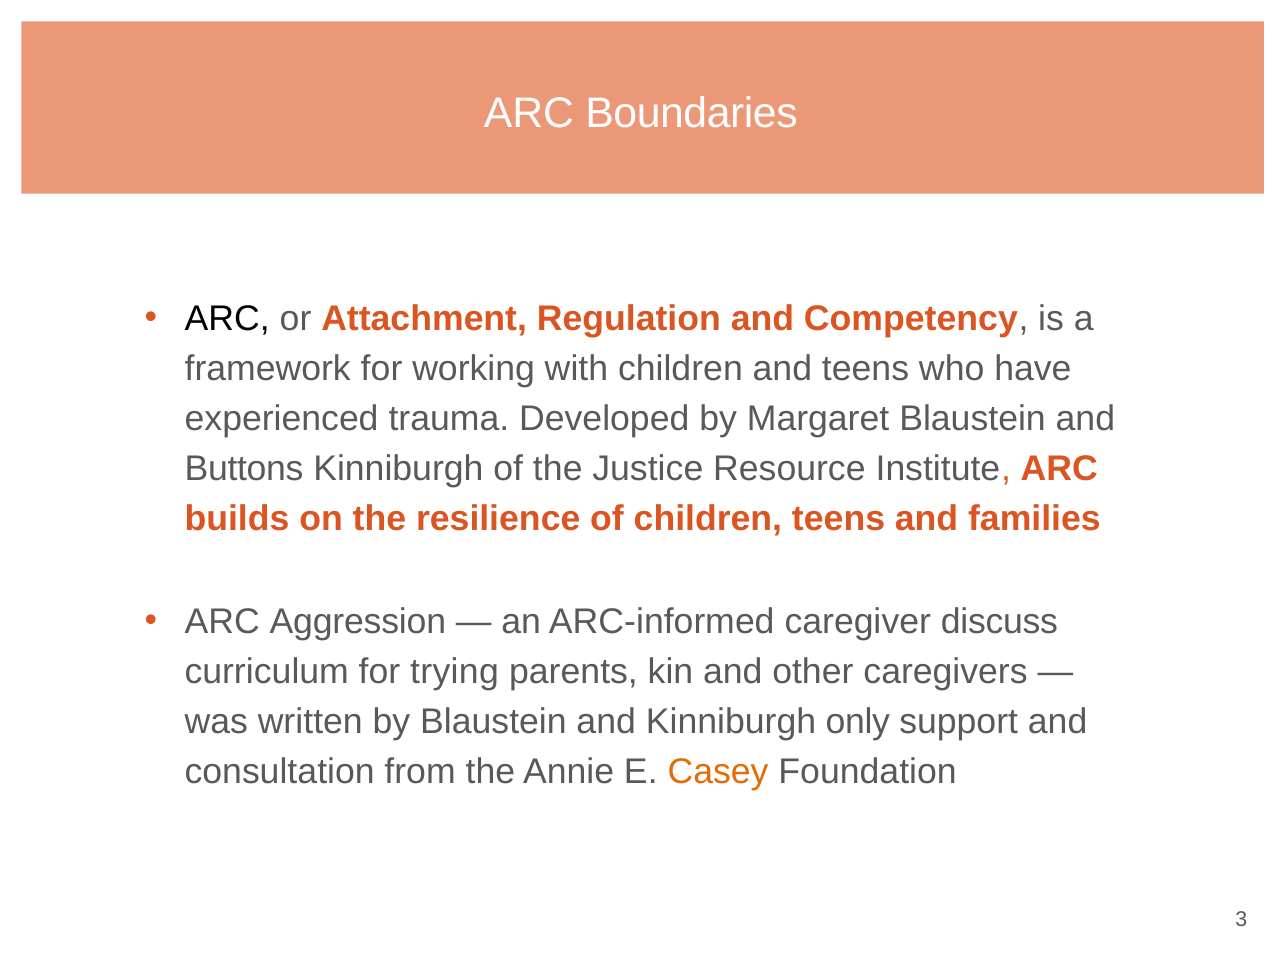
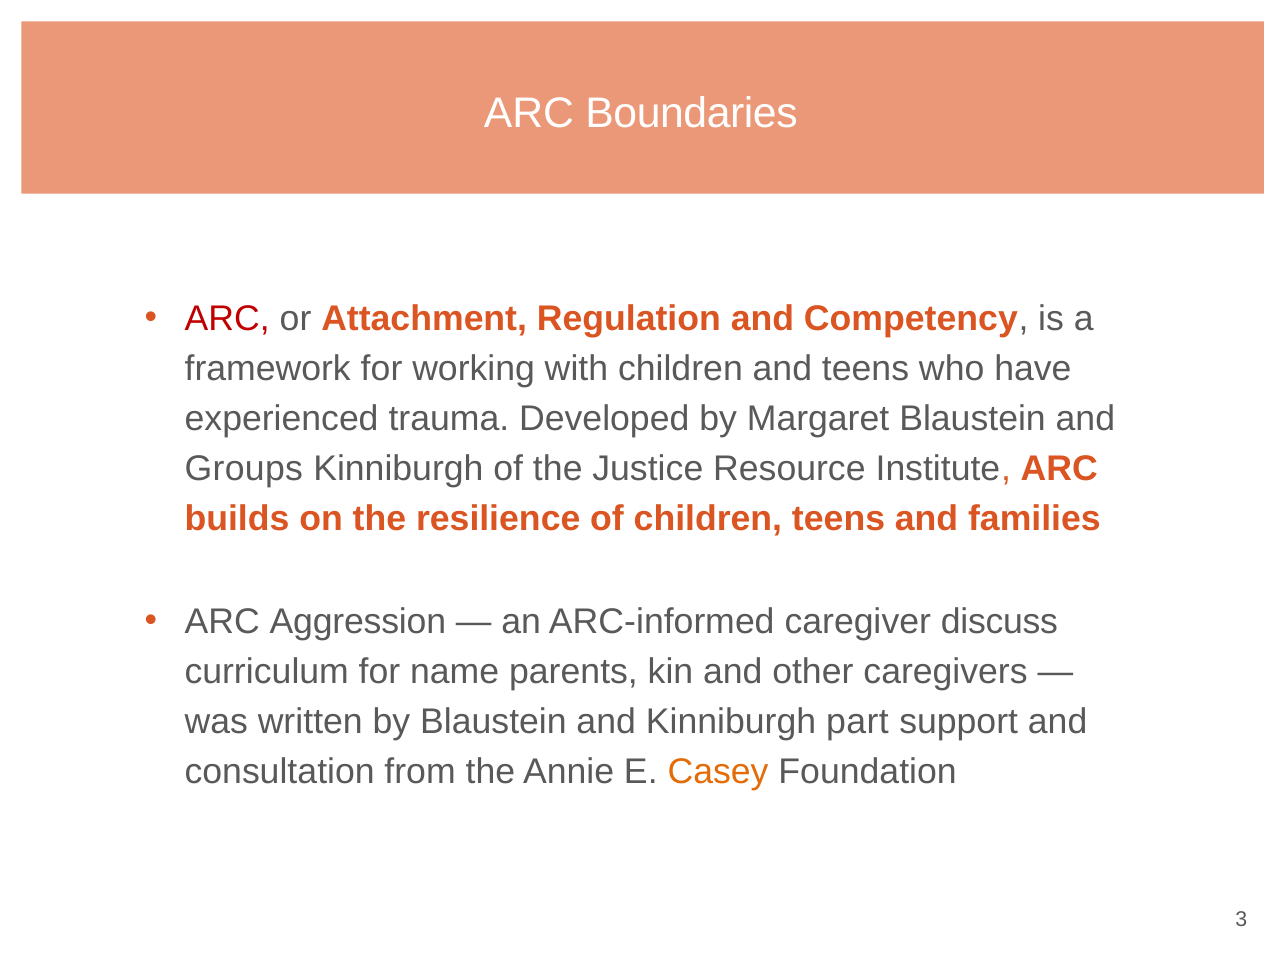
ARC colour: black -> red (227, 319)
Buttons: Buttons -> Groups (244, 469)
trying: trying -> name (455, 671)
only: only -> part (857, 721)
